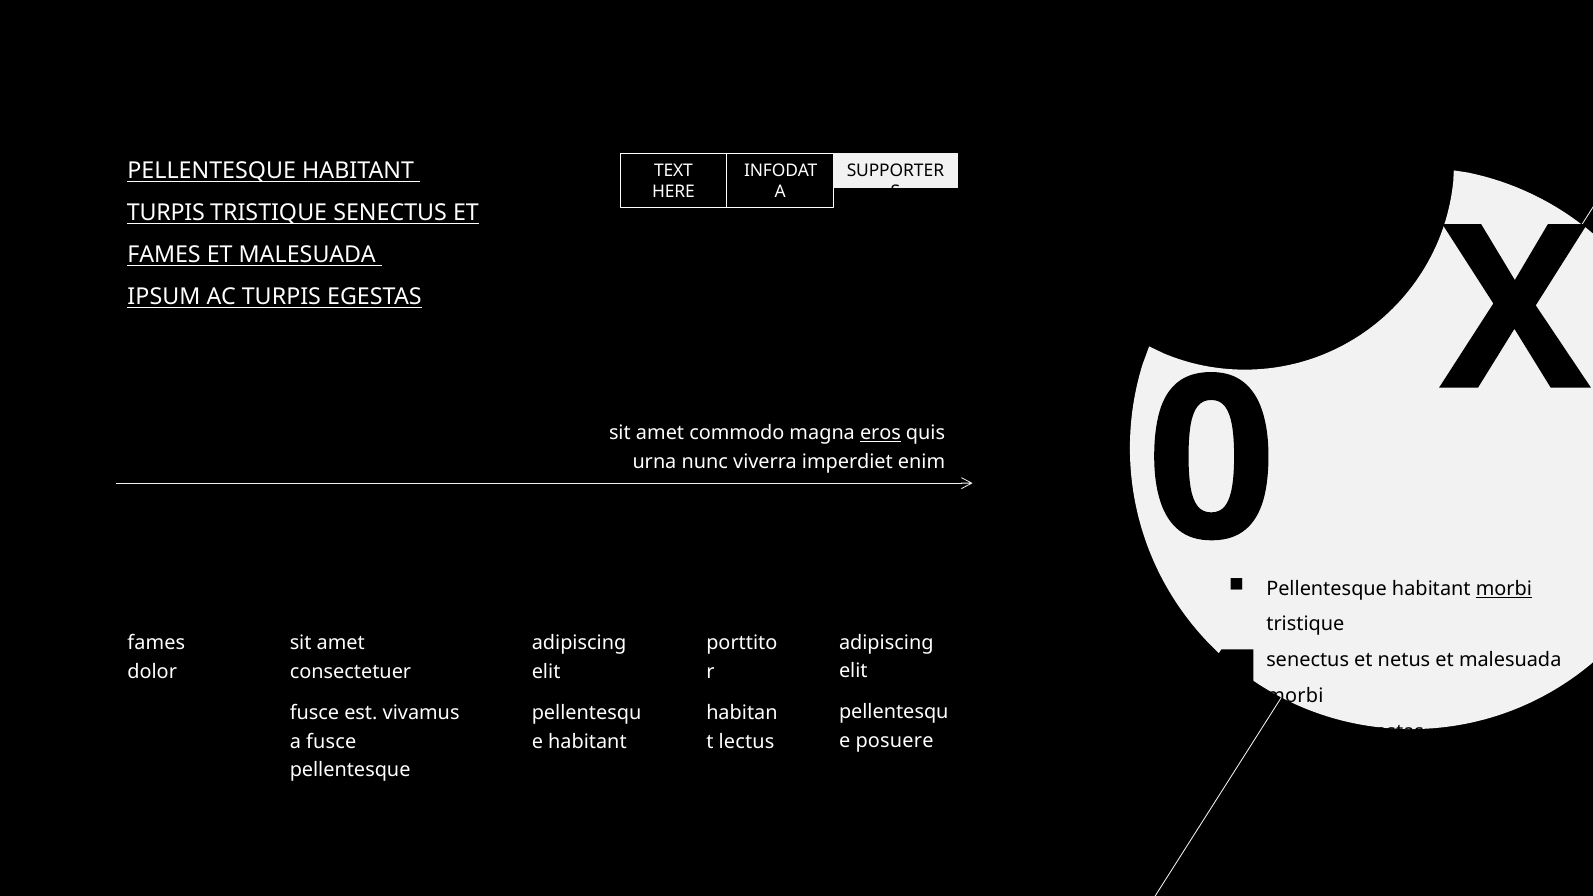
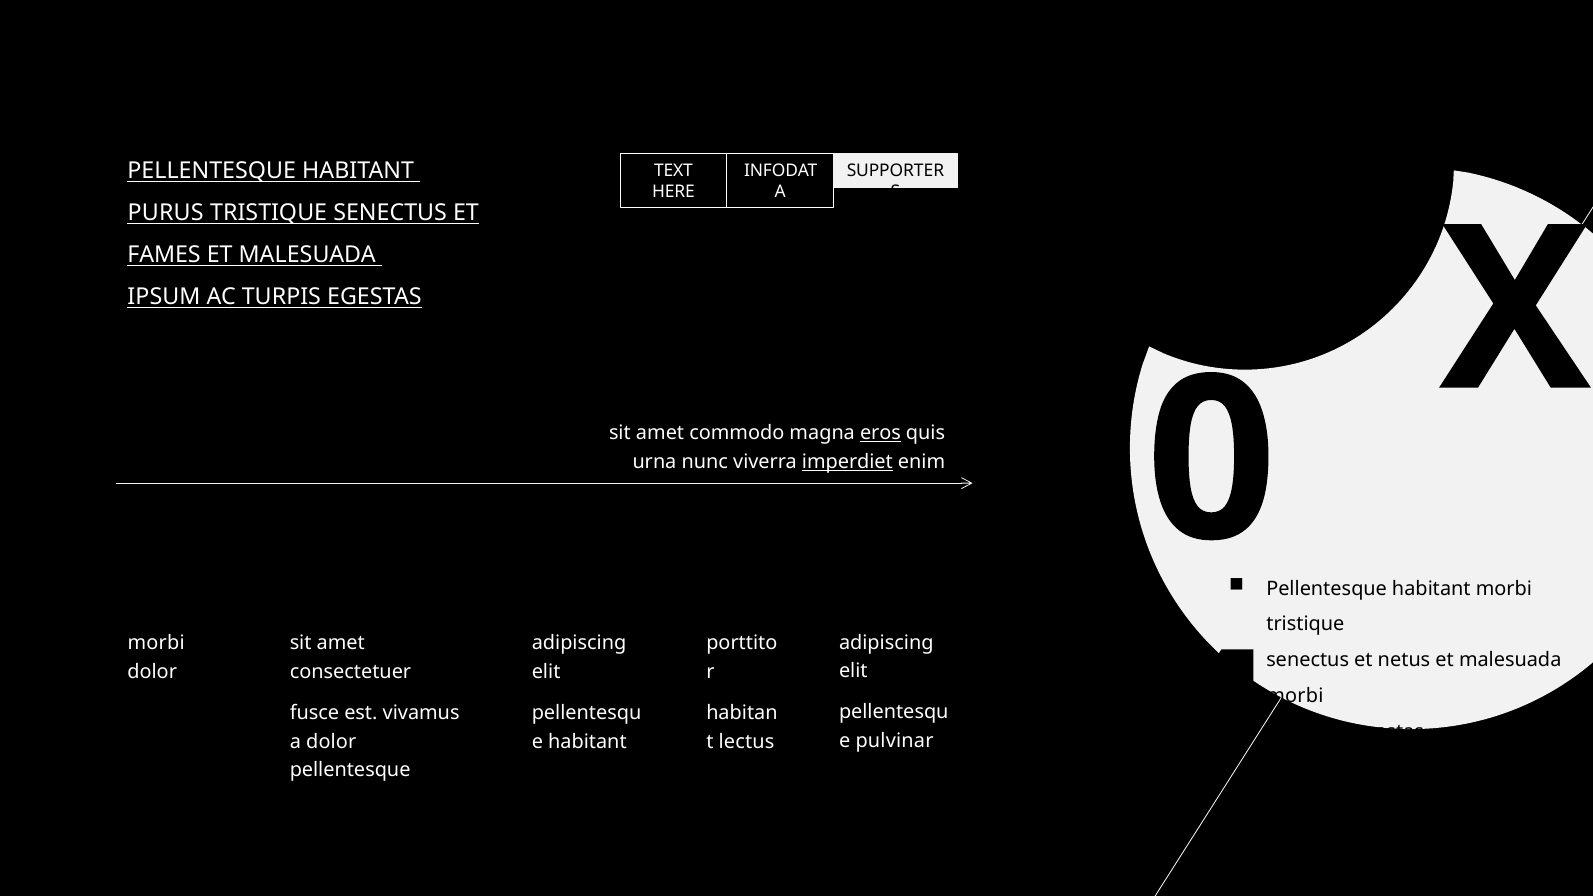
TURPIS: TURPIS -> PURUS (166, 213)
imperdiet underline: none -> present (847, 462)
morbi underline: present -> none (1504, 589)
fames: fames -> morbi (156, 643)
posuere: posuere -> pulvinar (895, 741)
a fusce: fusce -> dolor (331, 742)
